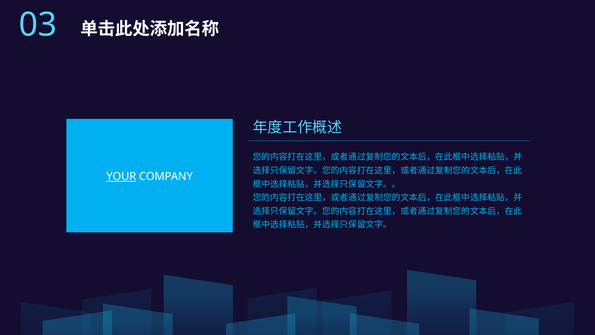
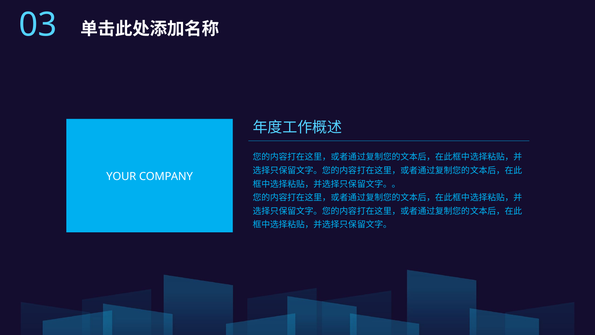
YOUR underline: present -> none (121, 176)
